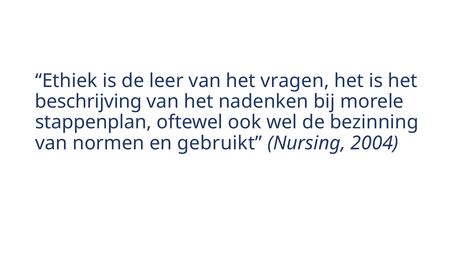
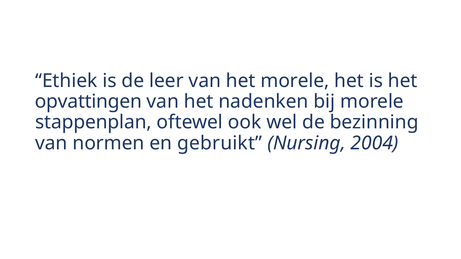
het vragen: vragen -> morele (295, 81)
beschrijving: beschrijving -> opvattingen (88, 102)
